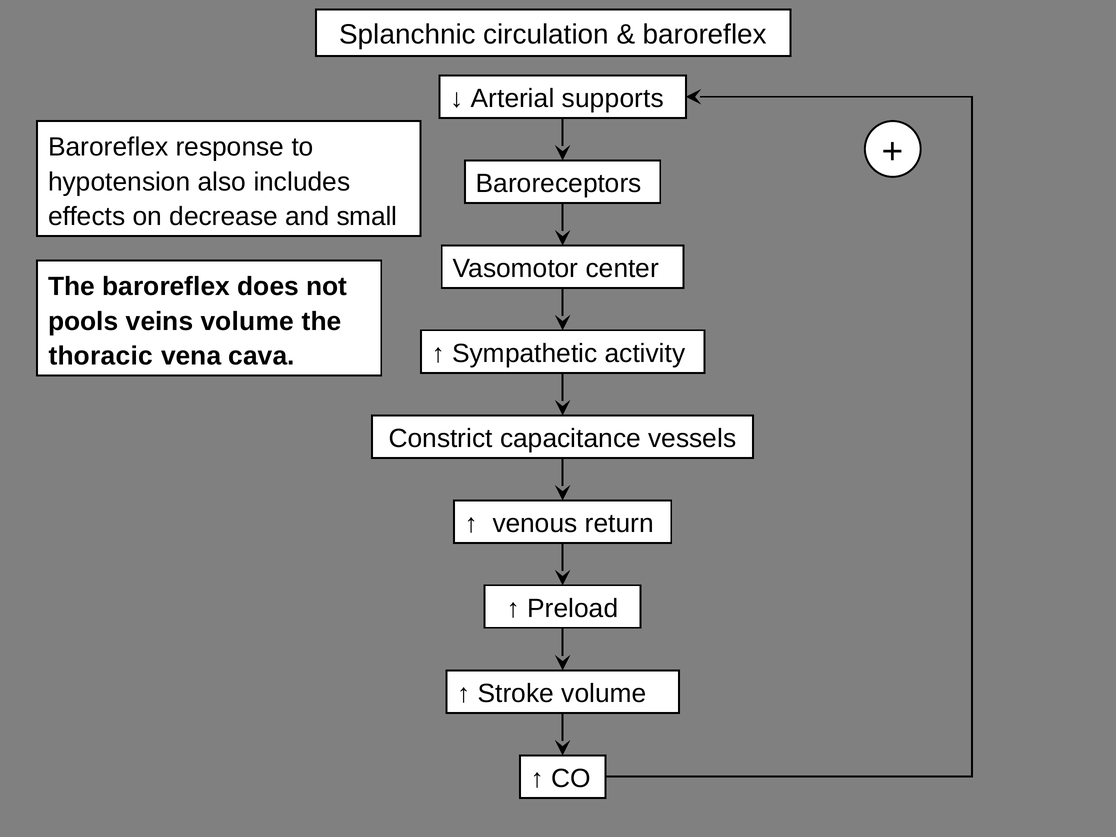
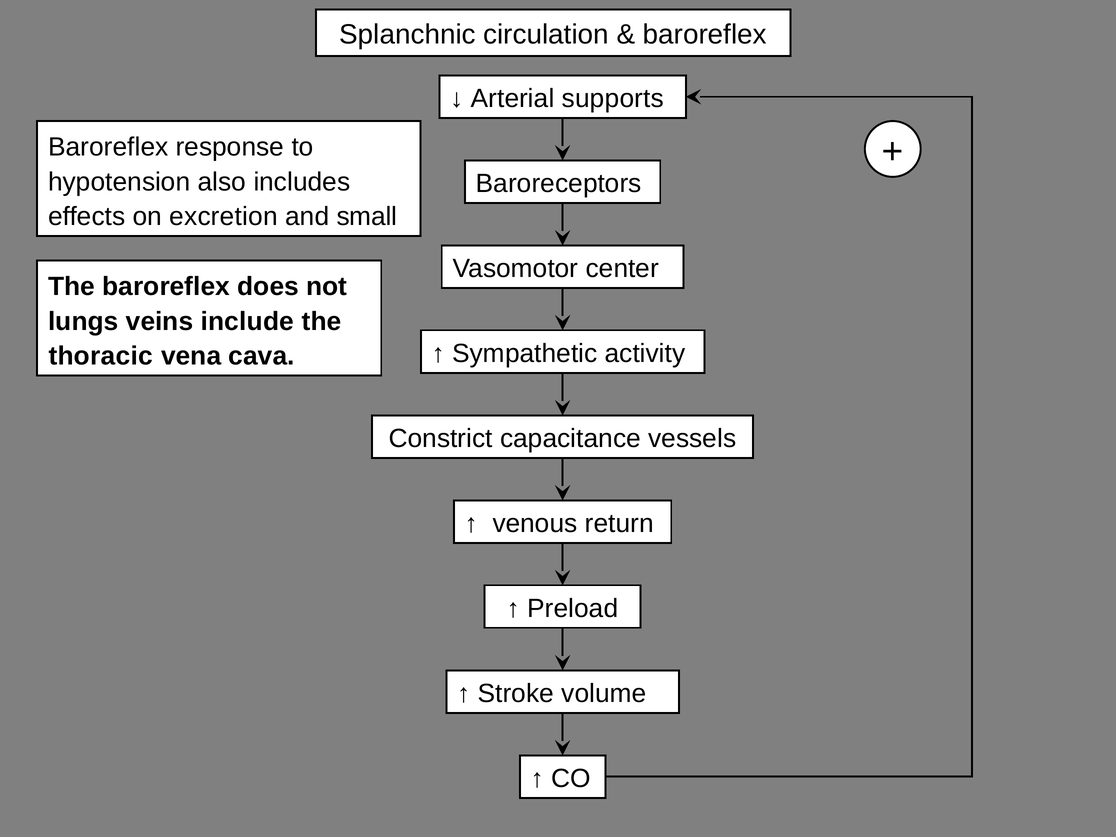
decrease: decrease -> excretion (224, 217)
pools: pools -> lungs (83, 321)
veins volume: volume -> include (247, 321)
